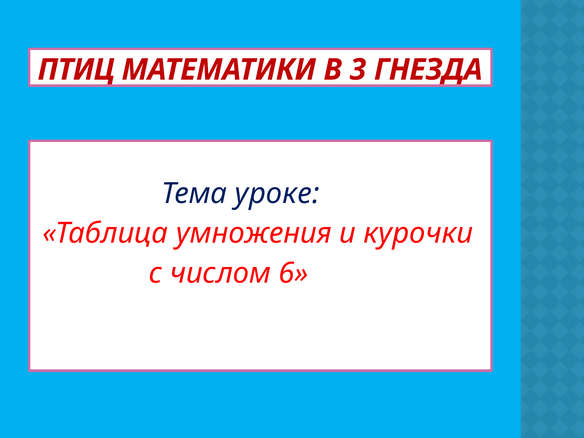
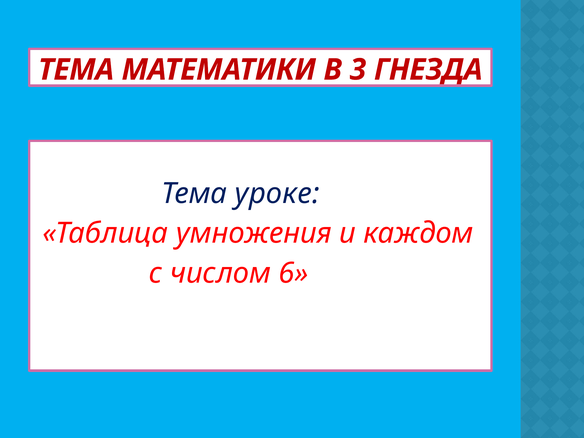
ПТИЦ: ПТИЦ -> ТЕМА (76, 70)
курочки: курочки -> каждом (418, 233)
